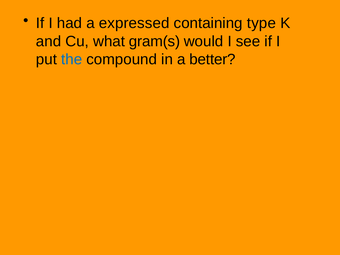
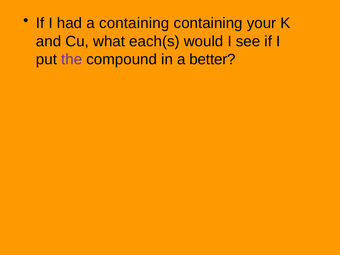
a expressed: expressed -> containing (134, 23)
type: type -> your (262, 23)
gram(s: gram(s -> each(s (154, 41)
the colour: blue -> purple (72, 59)
